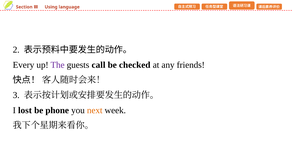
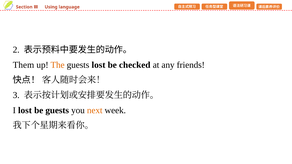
Every: Every -> Them (23, 65)
The colour: purple -> orange (58, 65)
guests call: call -> lost (99, 65)
be phone: phone -> guests (57, 110)
